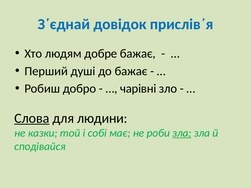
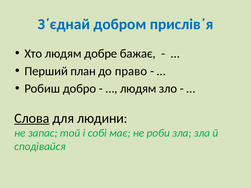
довідок: довідок -> добром (120, 24)
душі: душі -> план (83, 71)
до бажає: бажає -> право (131, 71)
чарівні: чарівні -> людям (138, 89)
казки: казки -> запас (43, 133)
зла underline: present -> none (182, 133)
